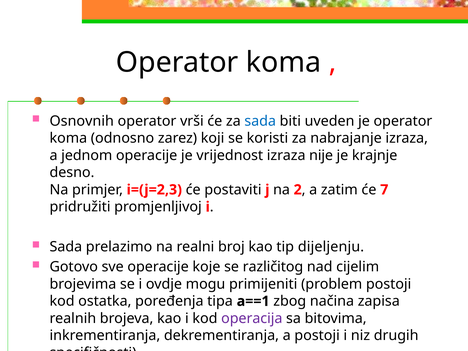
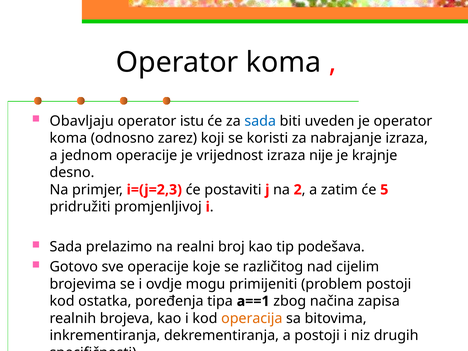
Osnovnih: Osnovnih -> Obavljaju (82, 121)
vrši: vrši -> istu (192, 121)
7: 7 -> 5 (384, 190)
dijeljenju: dijeljenju -> podešava (331, 247)
operacija colour: purple -> orange (252, 318)
